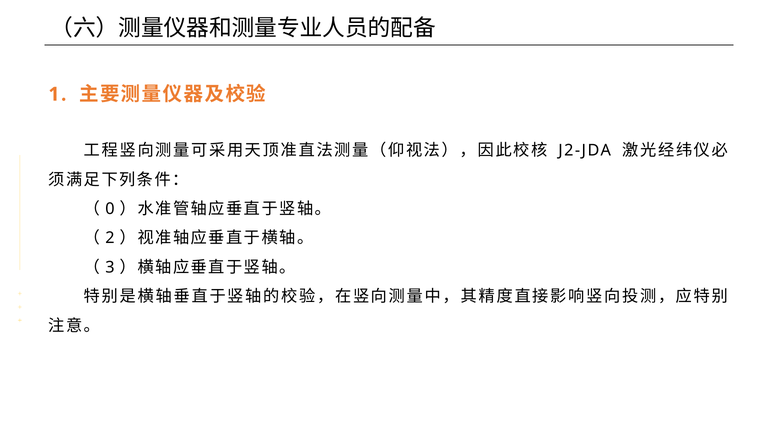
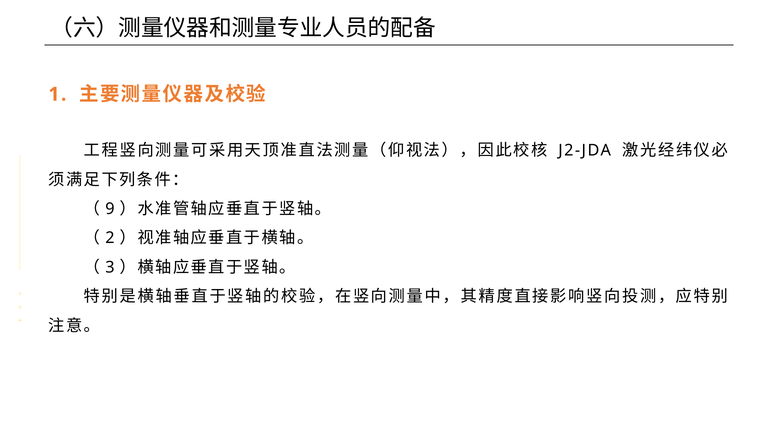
0: 0 -> 9 (110, 209)
